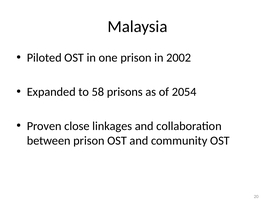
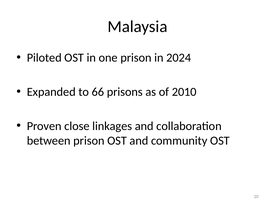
2002: 2002 -> 2024 (179, 58)
58: 58 -> 66 (98, 92)
2054: 2054 -> 2010 (184, 92)
